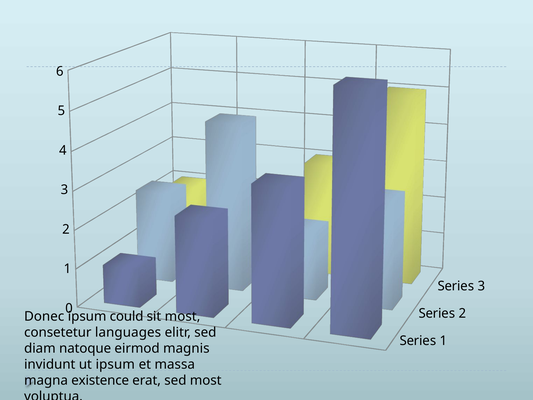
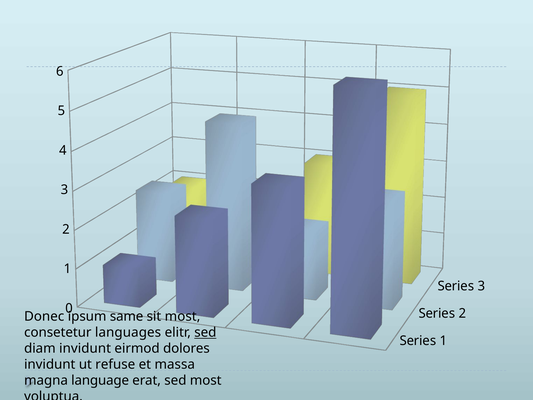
could: could -> same (127, 316)
sed underline: none -> present (205, 332)
diam natoque: natoque -> invidunt (85, 348)
magnis: magnis -> dolores (186, 348)
ut ipsum: ipsum -> refuse (115, 364)
existence: existence -> language (100, 380)
